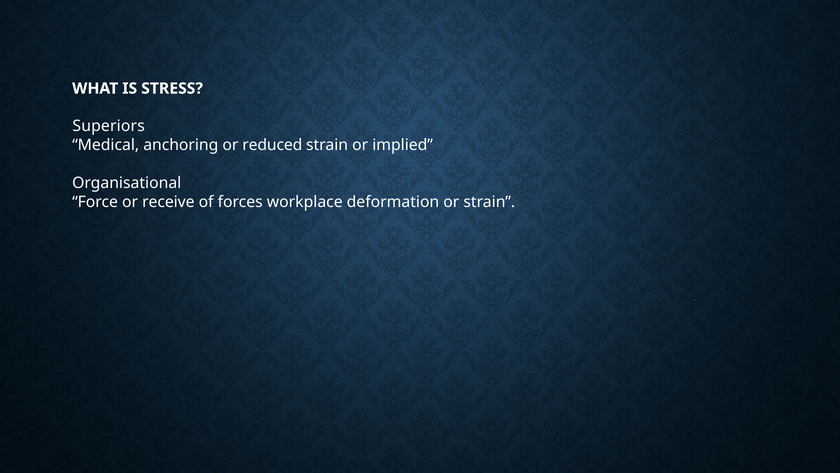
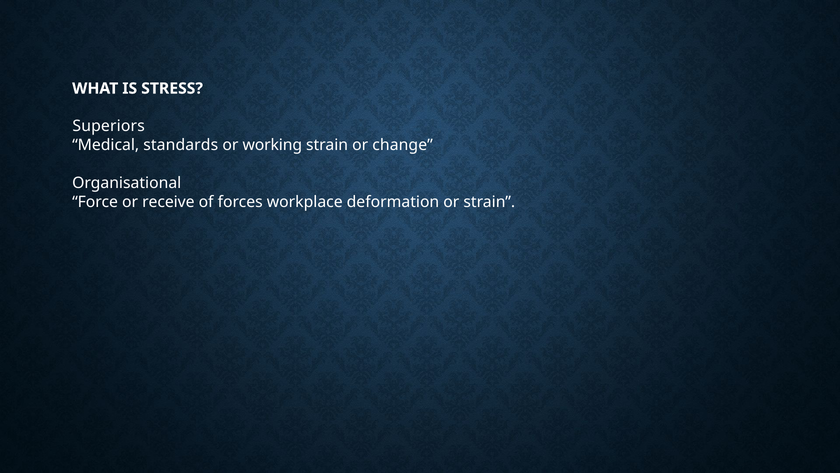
anchoring: anchoring -> standards (181, 145)
reduced: reduced -> working (272, 145)
implied: implied -> change (403, 145)
